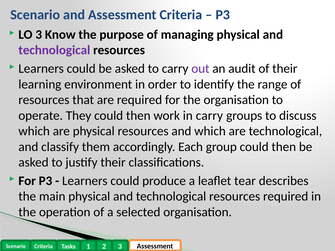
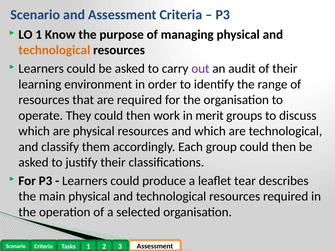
LO 3: 3 -> 1 (39, 35)
technological colour: purple -> orange (54, 50)
in carry: carry -> merit (209, 116)
